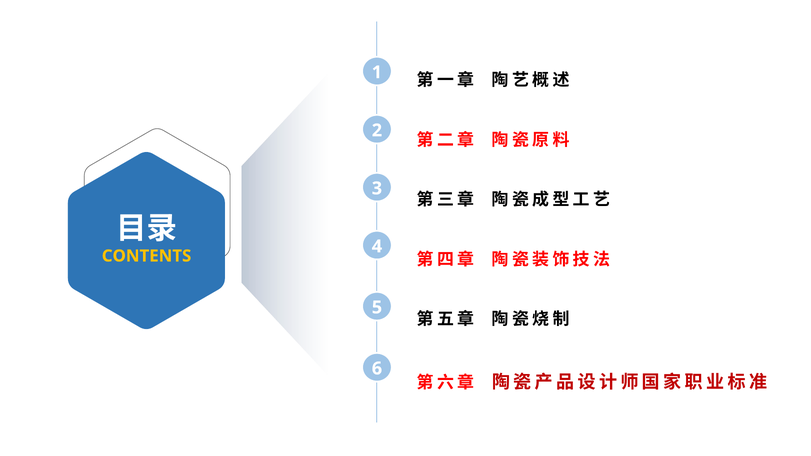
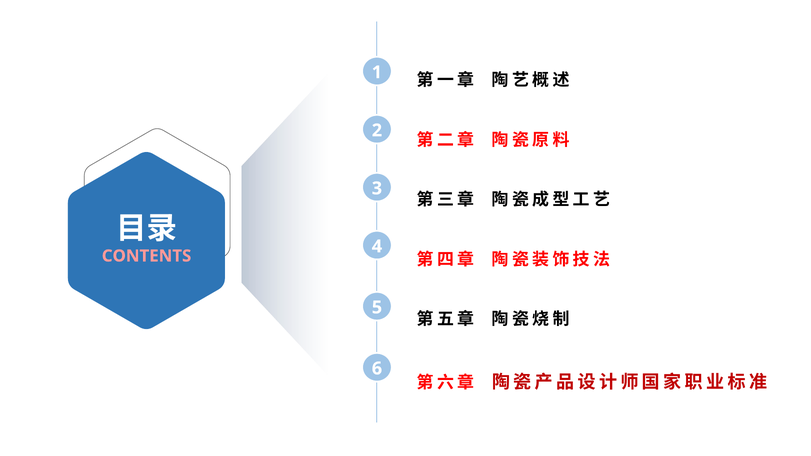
CONTENTS colour: yellow -> pink (147, 256)
